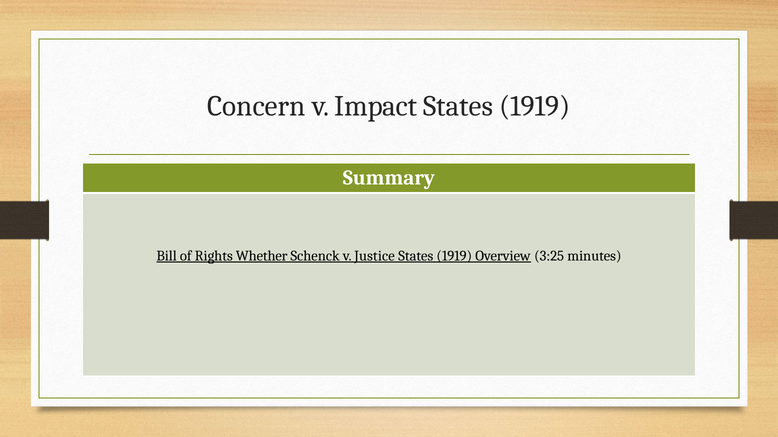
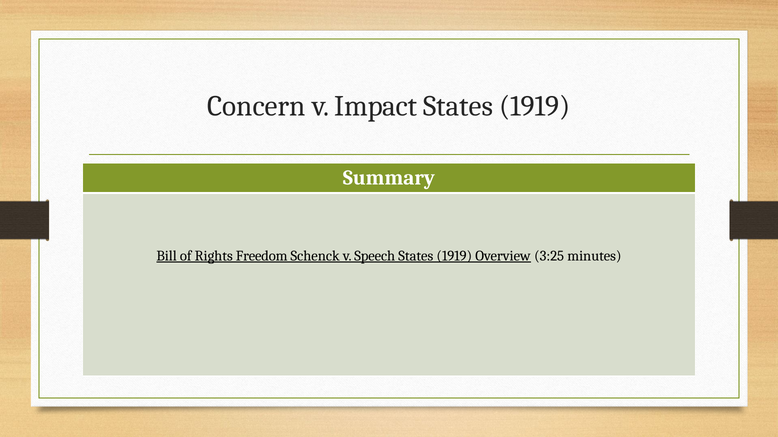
Whether: Whether -> Freedom (262, 256)
Justice: Justice -> Speech (375, 256)
